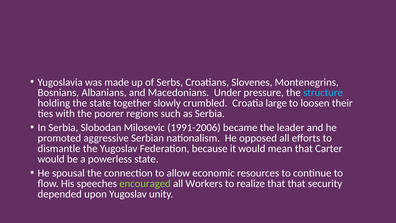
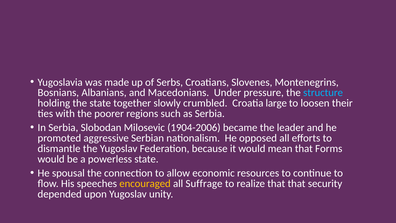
1991-2006: 1991-2006 -> 1904-2006 (194, 128)
Carter: Carter -> Forms (329, 148)
encouraged colour: light green -> yellow (145, 183)
Workers: Workers -> Suffrage (204, 183)
